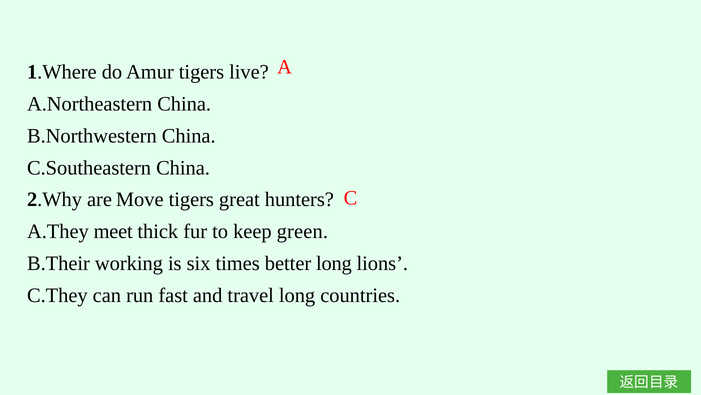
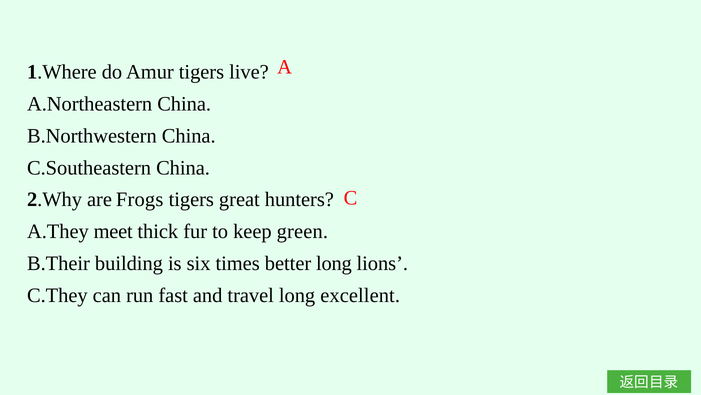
Move: Move -> Frogs (140, 199)
working: working -> building (129, 263)
countries: countries -> excellent (360, 295)
